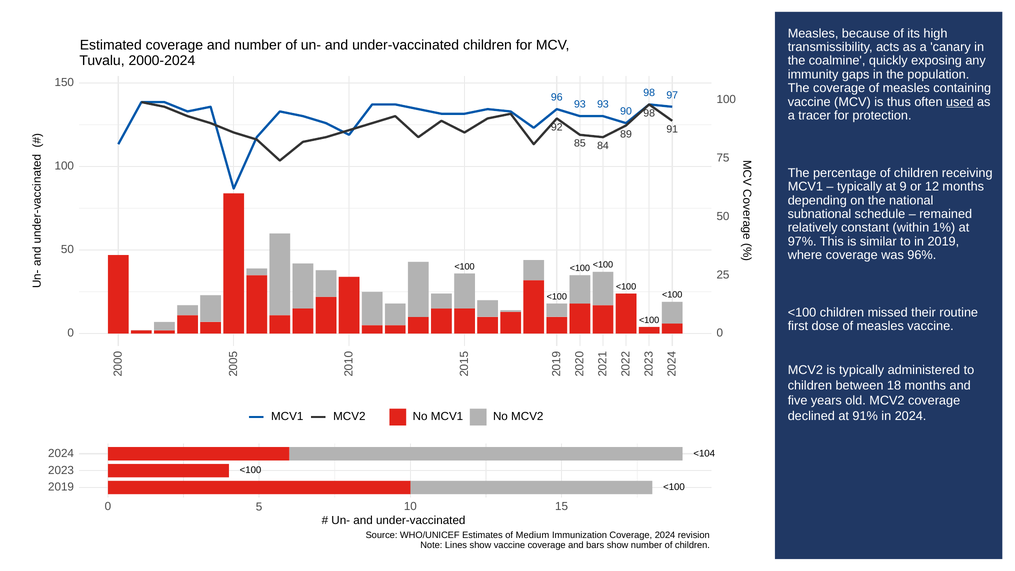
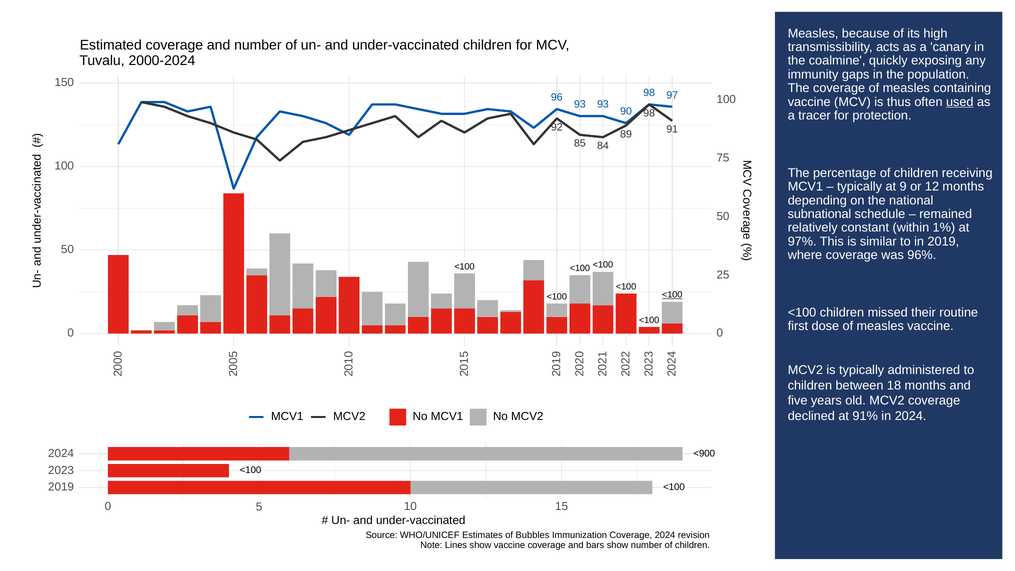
<100 underline: none -> present (672, 295)
<104: <104 -> <900 (704, 453)
Medium: Medium -> Bubbles (533, 535)
